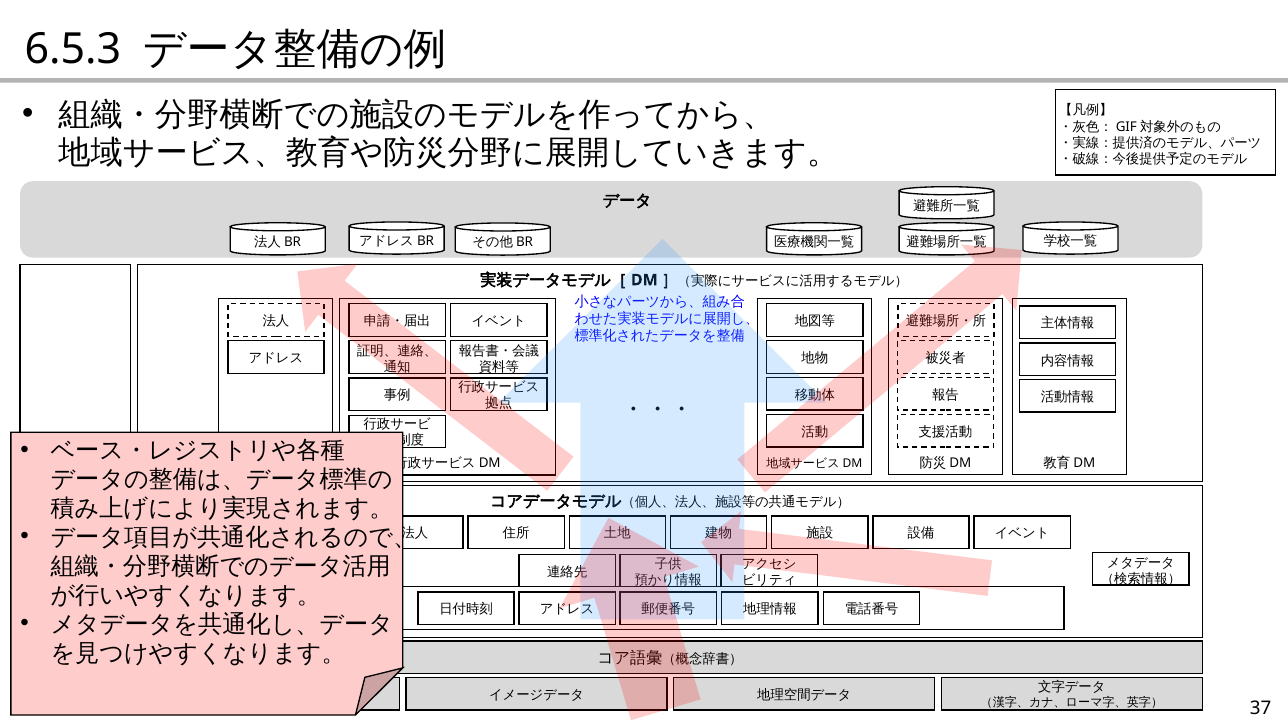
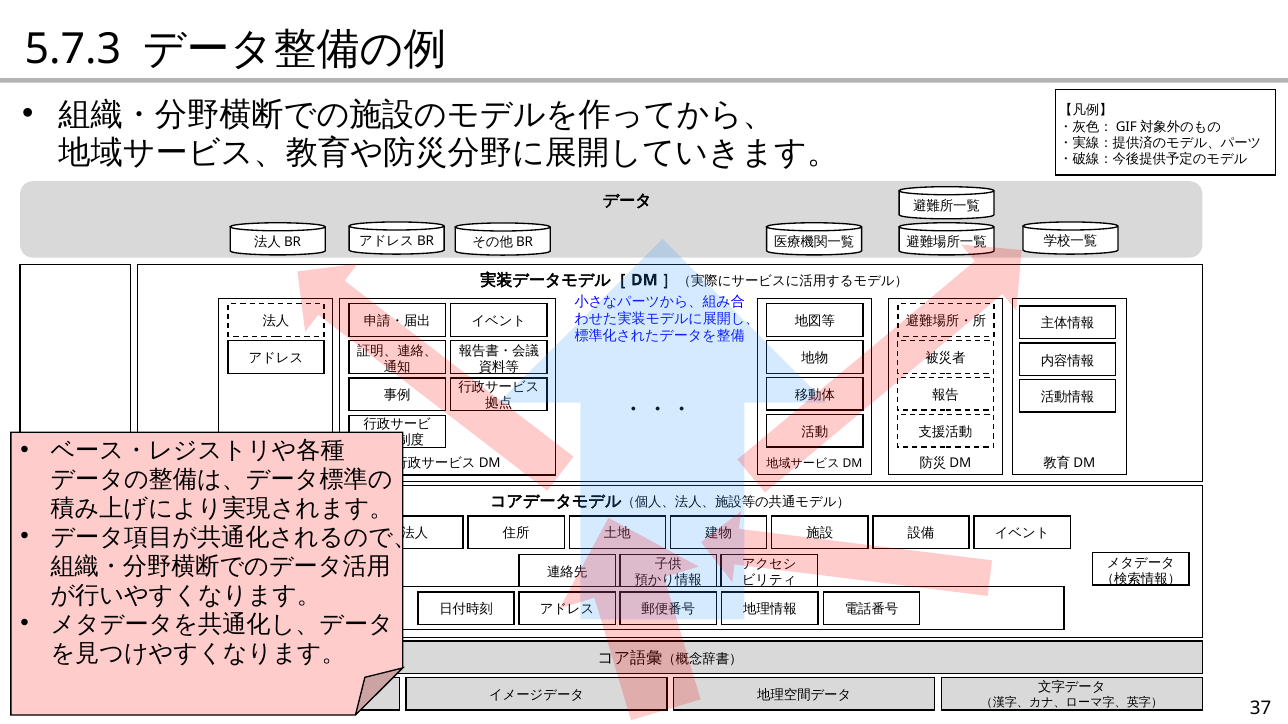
6.5.3: 6.5.3 -> 5.7.3 (73, 50)
